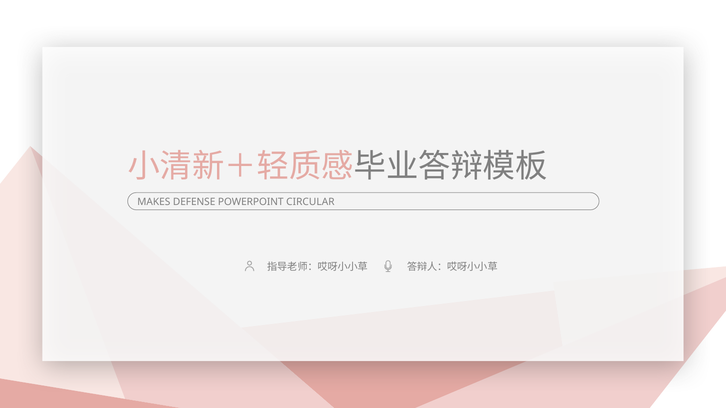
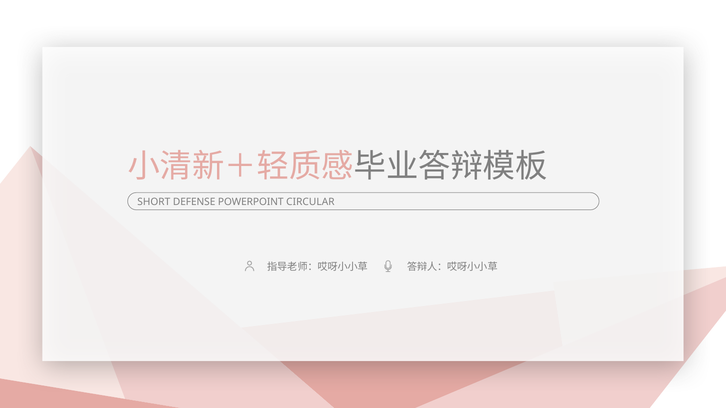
MAKES: MAKES -> SHORT (154, 202)
